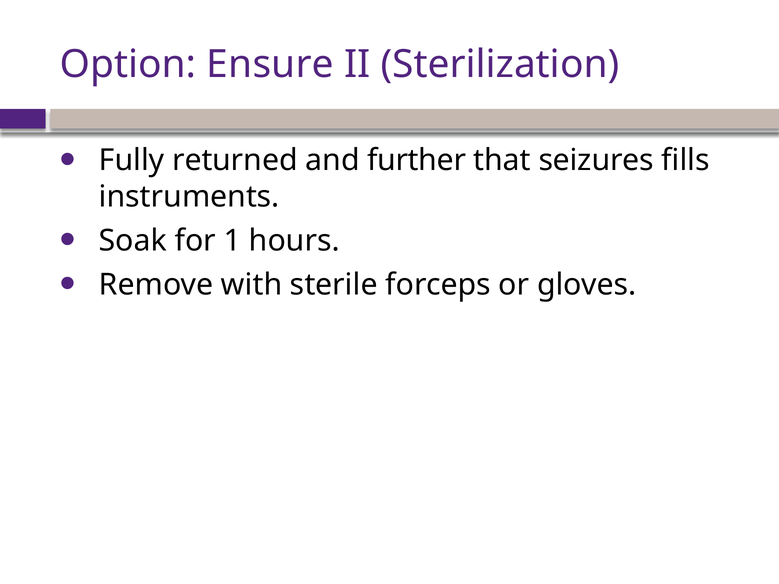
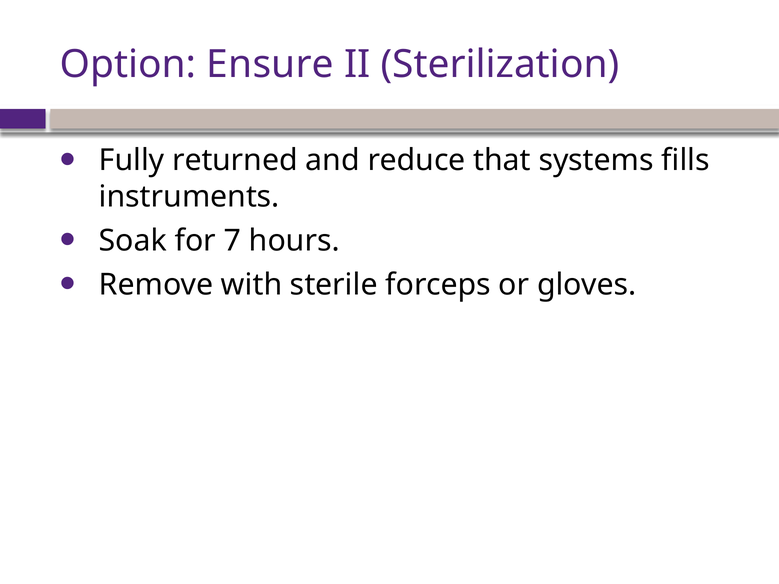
further: further -> reduce (417, 161)
seizures: seizures -> systems (596, 161)
1: 1 -> 7 (232, 241)
